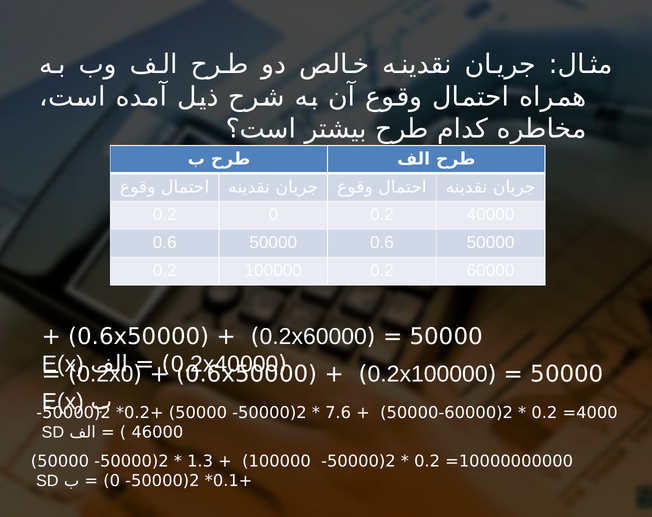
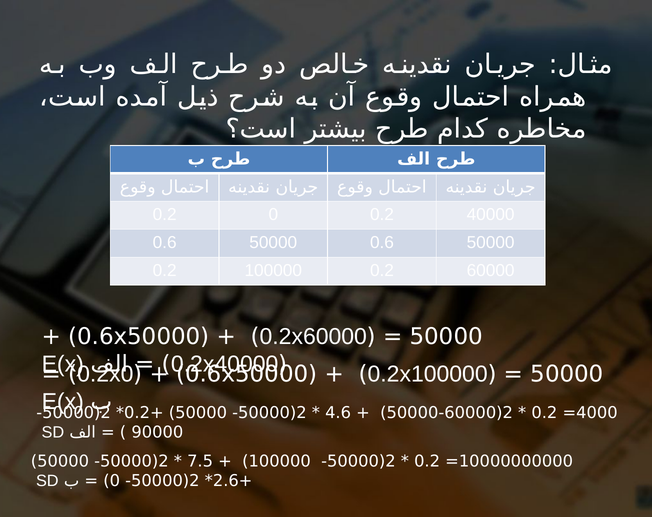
7.6: 7.6 -> 4.6 (338, 413)
46000: 46000 -> 90000 (157, 433)
1.3: 1.3 -> 7.5 (200, 462)
0.1: 0.1 -> 2.6 (226, 481)
